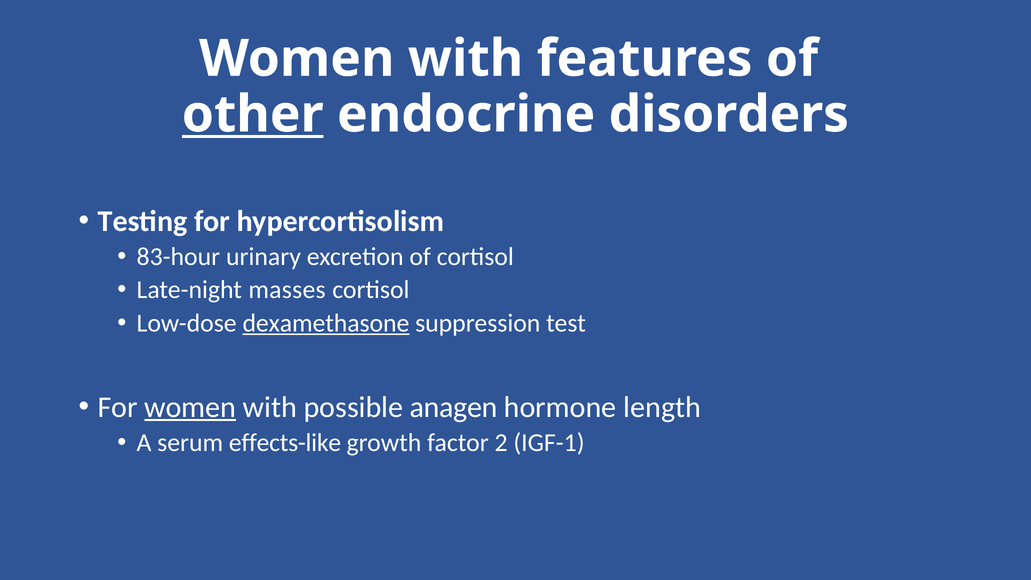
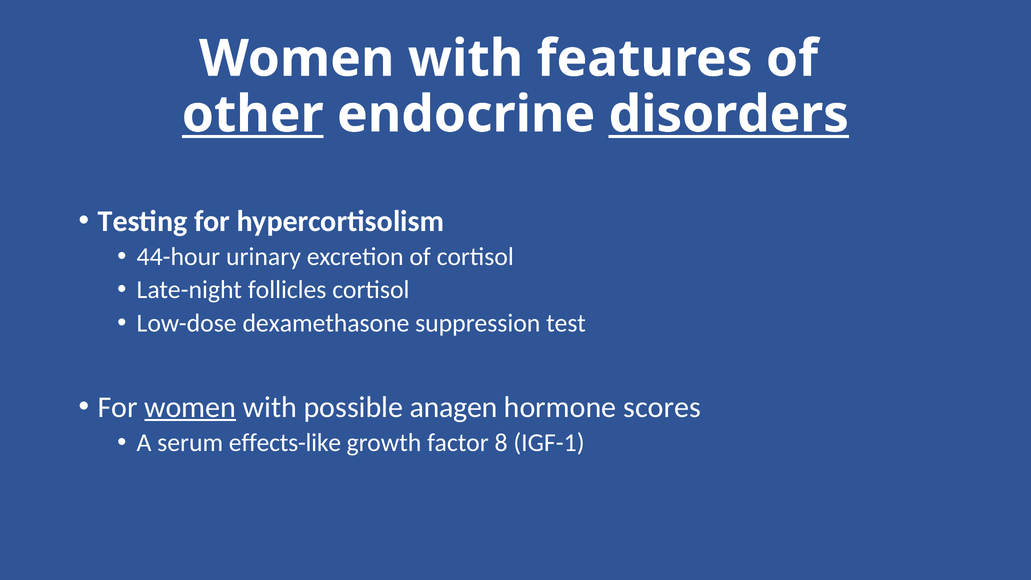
disorders underline: none -> present (729, 114)
83-hour: 83-hour -> 44-hour (178, 257)
masses: masses -> follicles (287, 290)
dexamethasone underline: present -> none (326, 323)
length: length -> scores (662, 407)
2: 2 -> 8 (501, 443)
